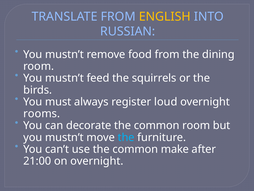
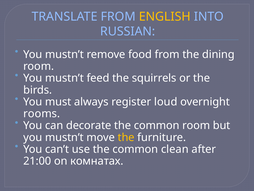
the colour: light blue -> yellow (126, 137)
make: make -> clean (175, 149)
on overnight: overnight -> комнатах (97, 161)
